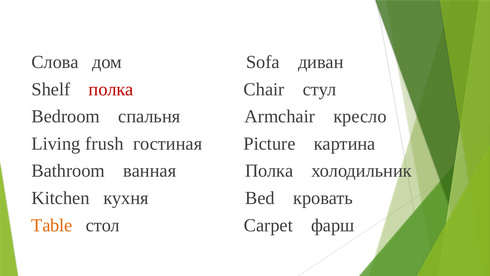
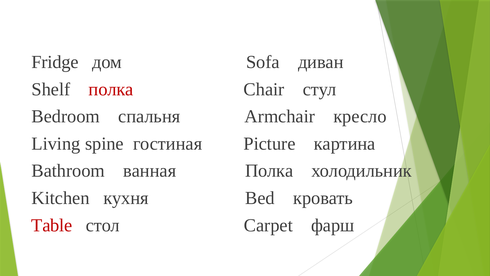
Слова: Слова -> Fridge (55, 62)
frush: frush -> spine (104, 144)
Table colour: orange -> red (52, 225)
